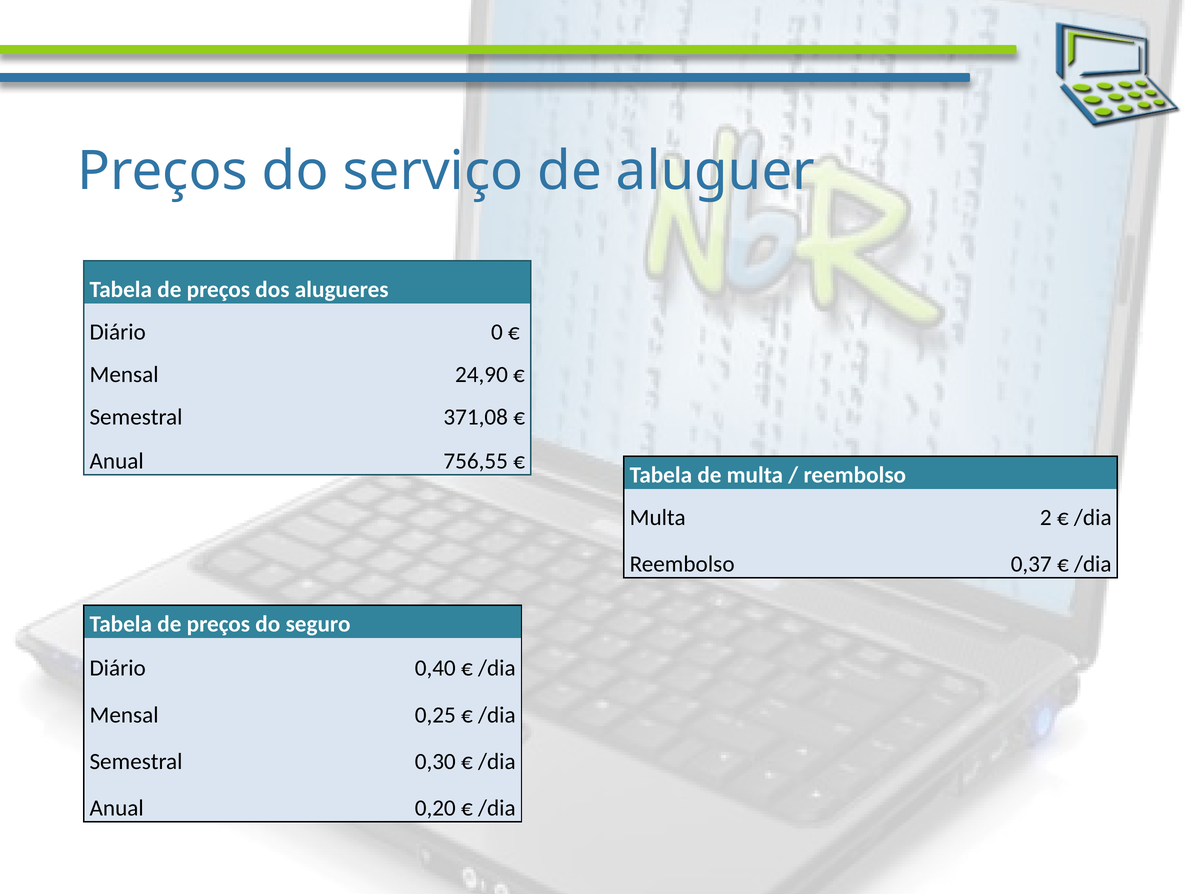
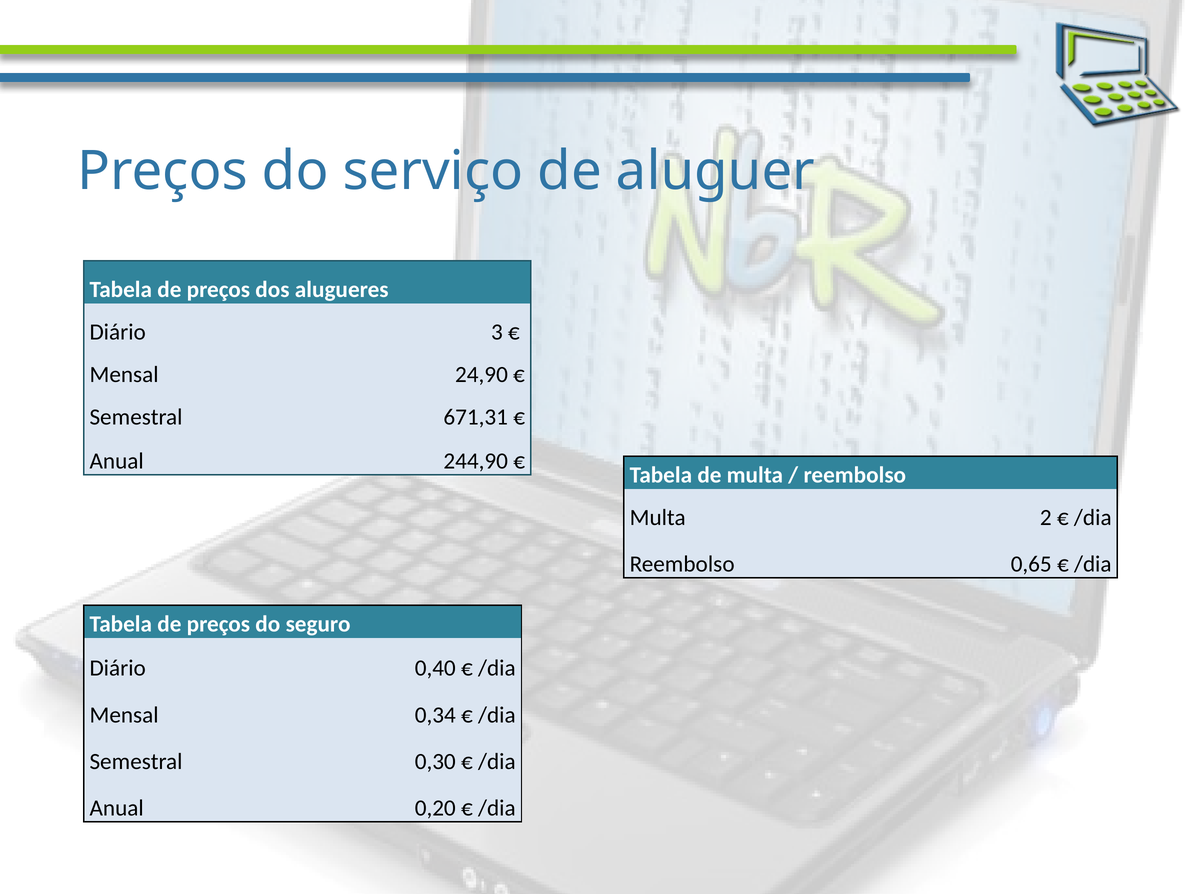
0: 0 -> 3 (497, 332)
371,08: 371,08 -> 671,31 (476, 417)
756,55: 756,55 -> 244,90 (476, 461)
0,37: 0,37 -> 0,65 (1031, 564)
0,25: 0,25 -> 0,34 (435, 715)
